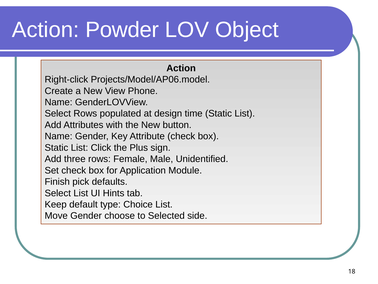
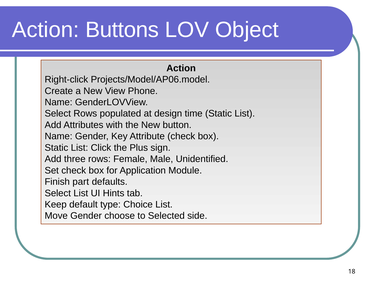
Powder: Powder -> Buttons (122, 30)
pick: pick -> part (81, 181)
